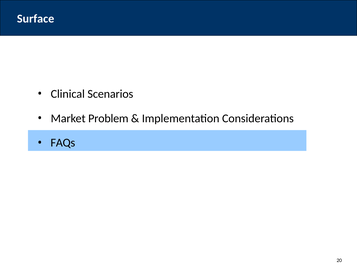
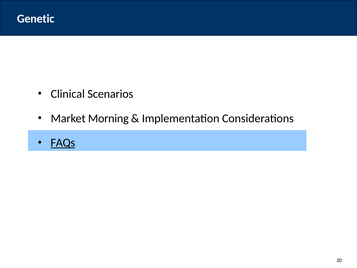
Surface: Surface -> Genetic (36, 19)
Problem: Problem -> Morning (108, 118)
FAQs underline: none -> present (63, 143)
